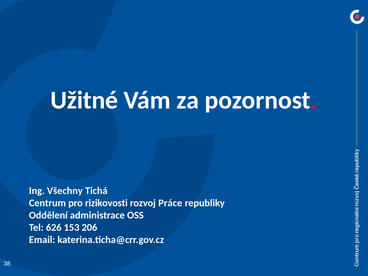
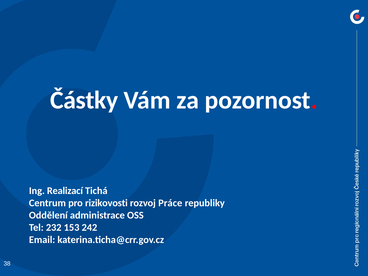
Užitné: Užitné -> Částky (84, 100)
Všechny: Všechny -> Realizací (65, 191)
626: 626 -> 232 (54, 228)
206: 206 -> 242 (89, 228)
